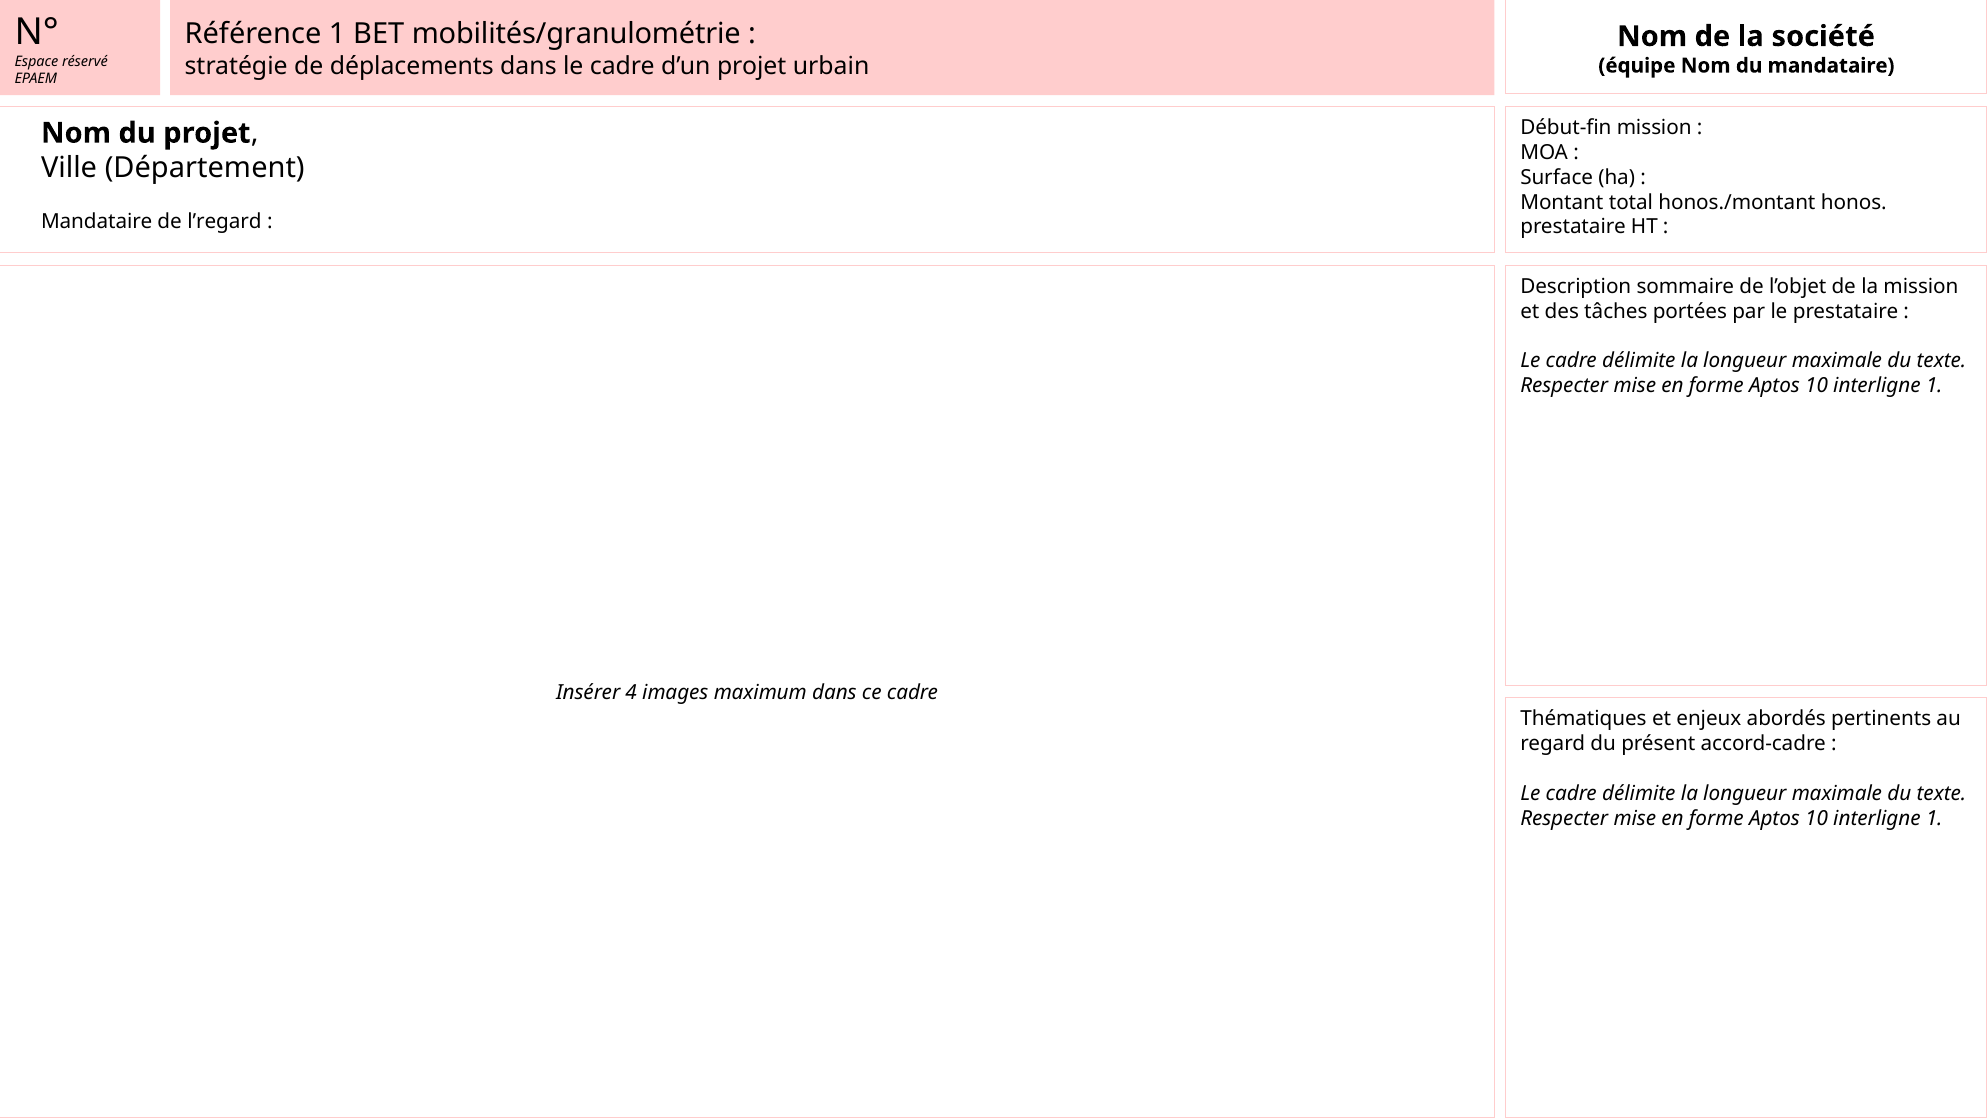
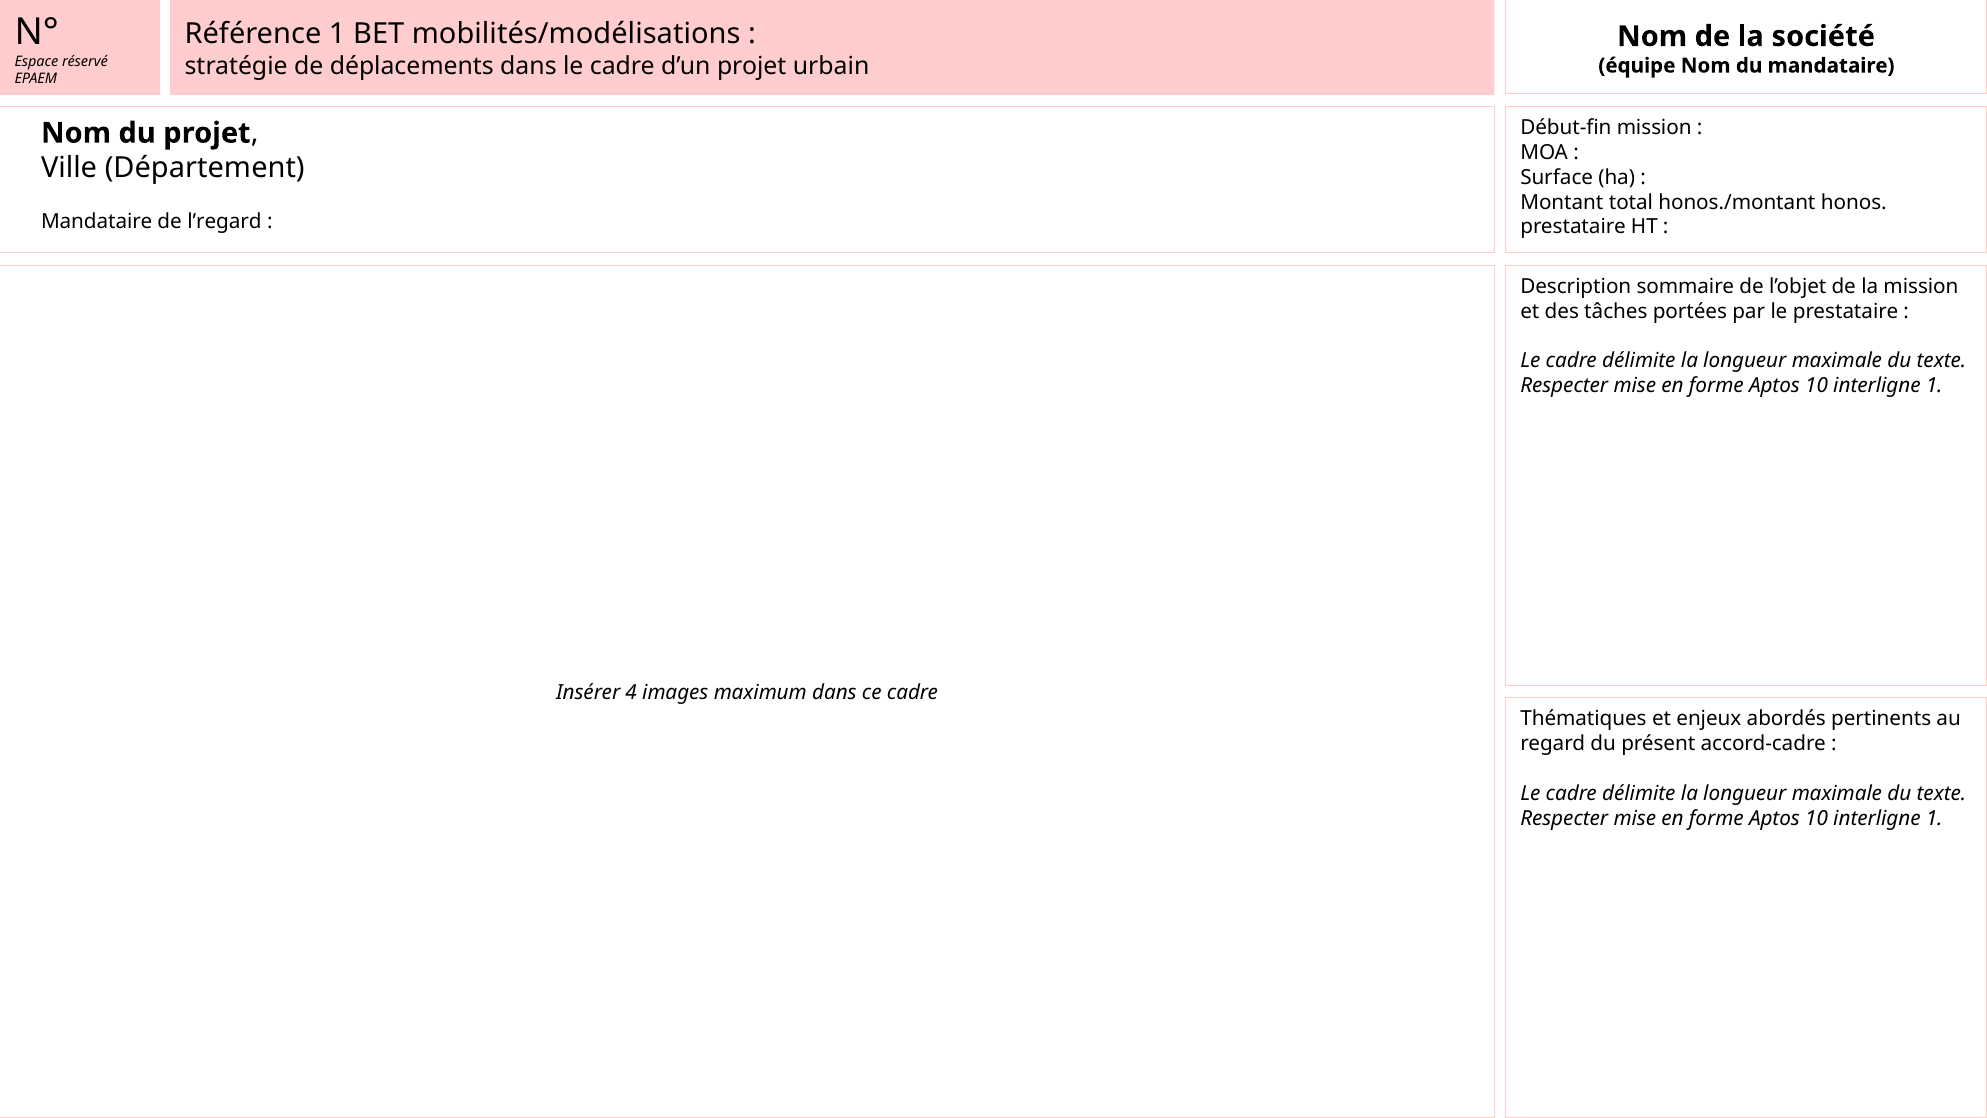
mobilités/granulométrie: mobilités/granulométrie -> mobilités/modélisations (576, 34)
